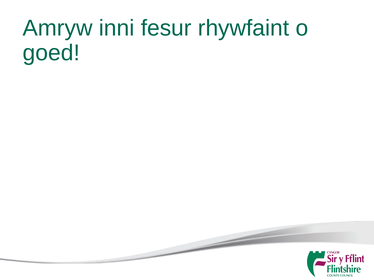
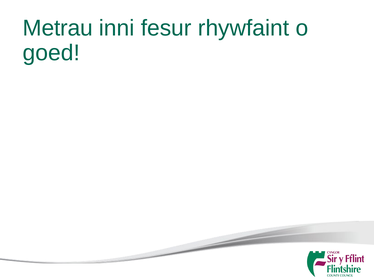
Amryw: Amryw -> Metrau (58, 28)
